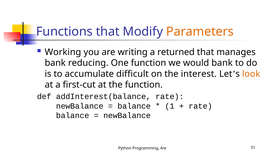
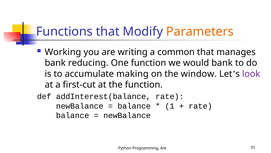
returned: returned -> common (176, 52)
difficult: difficult -> making (132, 74)
interest: interest -> window (199, 74)
look colour: orange -> purple (251, 74)
